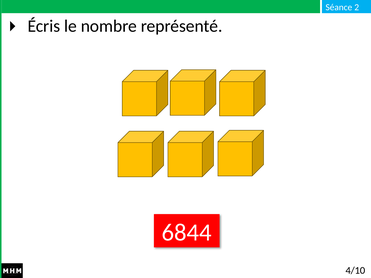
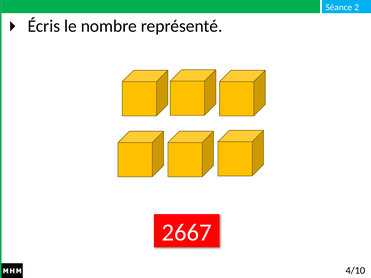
6844: 6844 -> 2667 (187, 233)
